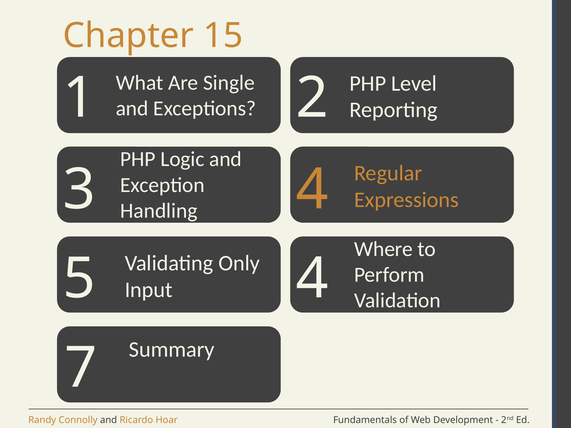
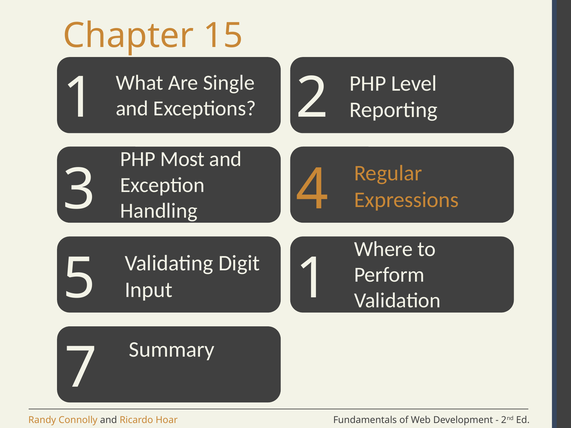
Logic: Logic -> Most (183, 159)
Only: Only -> Digit (239, 263)
5 4: 4 -> 1 (312, 279)
